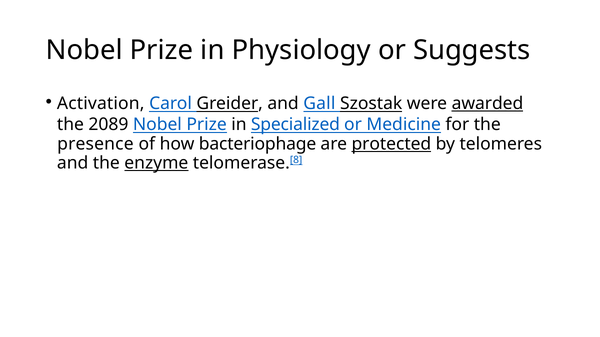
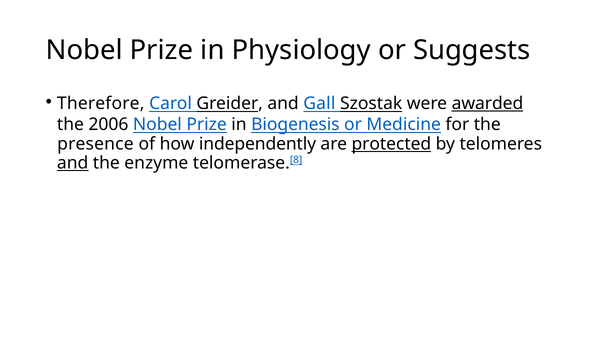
Activation: Activation -> Therefore (101, 103)
2089: 2089 -> 2006 (108, 125)
Specialized: Specialized -> Biogenesis (295, 125)
bacteriophage: bacteriophage -> independently (258, 144)
and underline: none -> present (73, 163)
enzyme underline: present -> none (156, 163)
